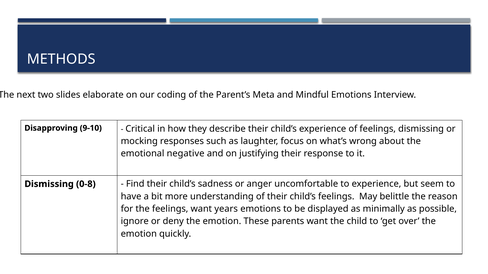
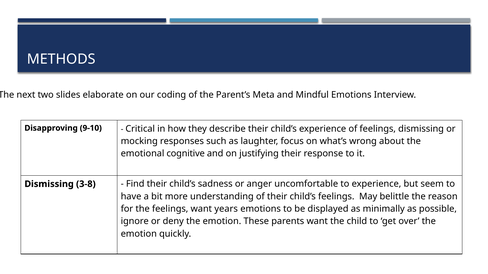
negative: negative -> cognitive (186, 154)
0-8: 0-8 -> 3-8 (86, 184)
